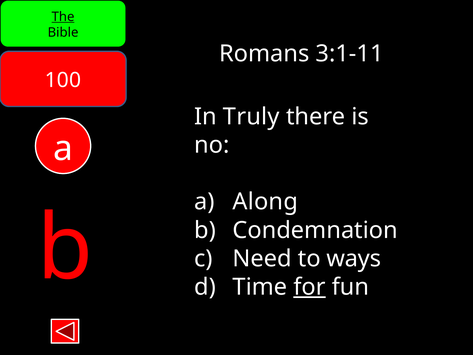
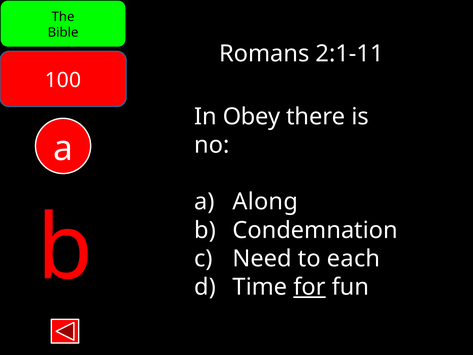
The underline: present -> none (63, 17)
3:1-11: 3:1-11 -> 2:1-11 (350, 54)
Truly: Truly -> Obey (252, 117)
ways: ways -> each (354, 258)
